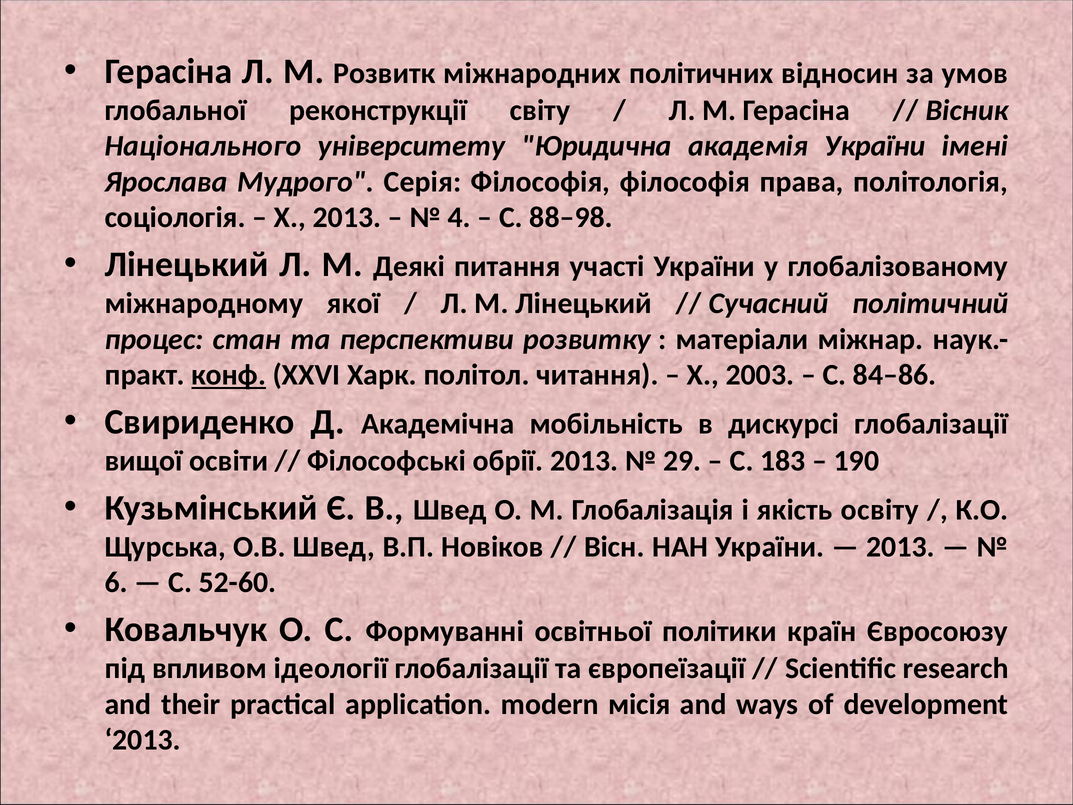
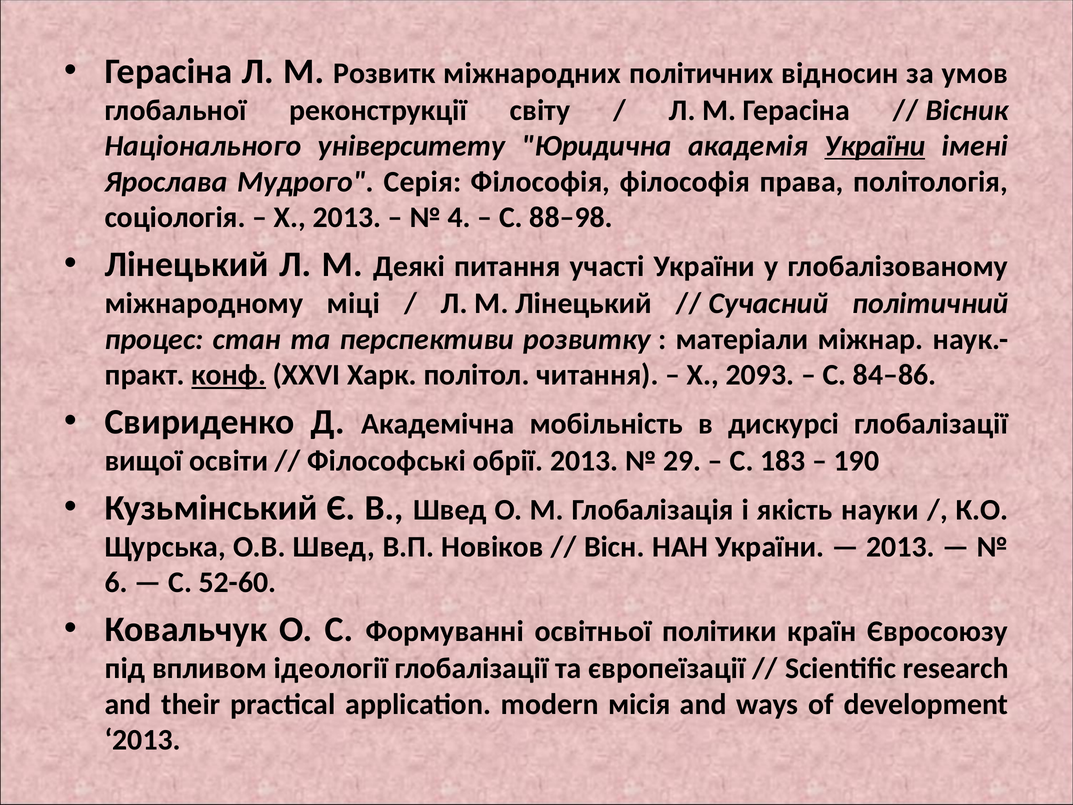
України underline: none -> present (875, 146)
якої: якої -> міці (354, 303)
2003: 2003 -> 2093 (760, 375)
освіту: освіту -> науки (880, 510)
